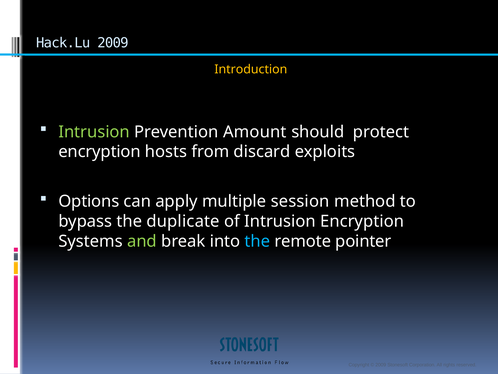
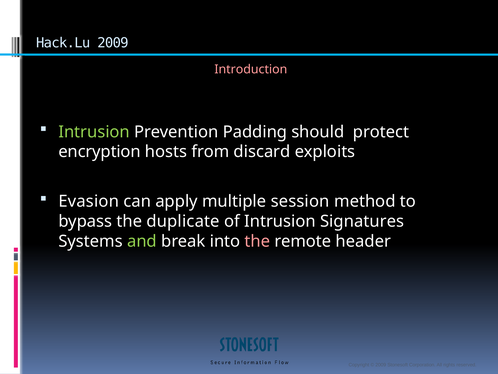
Introduction colour: yellow -> pink (251, 69)
Amount: Amount -> Padding (255, 132)
Options: Options -> Evasion (89, 201)
Intrusion Encryption: Encryption -> Signatures (362, 221)
the colour: light blue -> pink (257, 241)
pointer: pointer -> header (363, 241)
